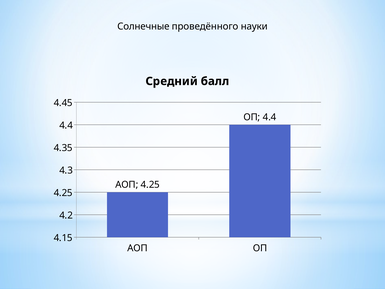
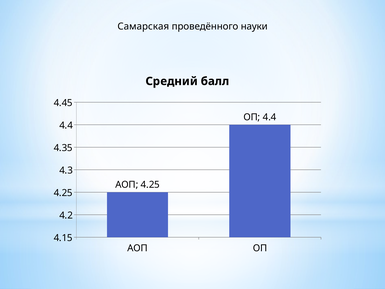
Солнечные: Солнечные -> Самарская (143, 26)
